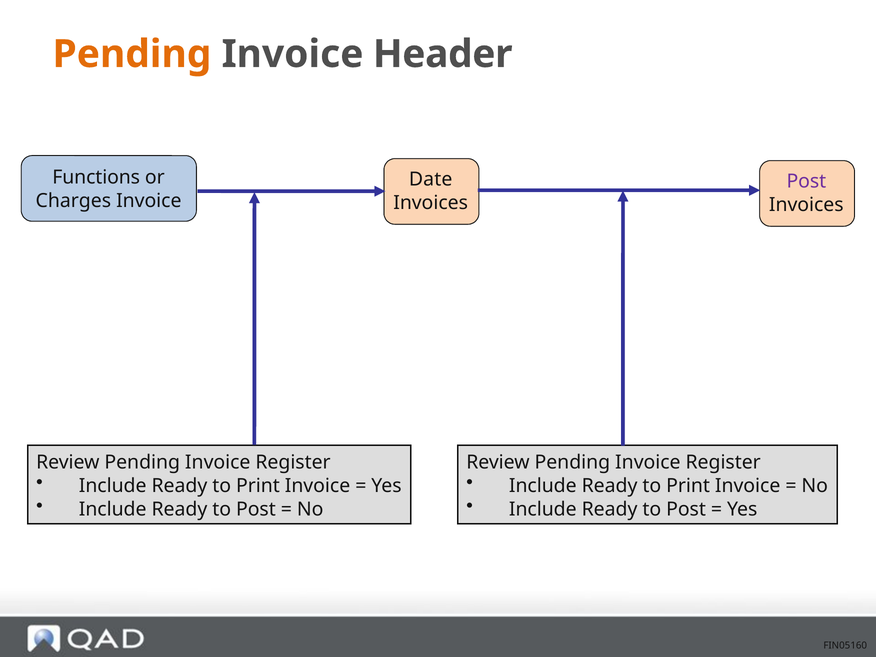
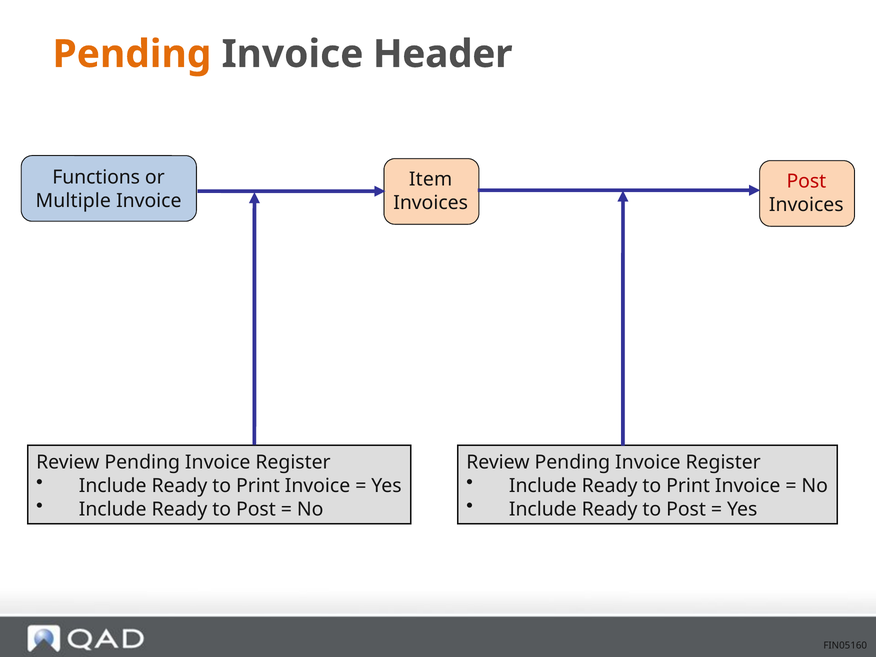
Date: Date -> Item (431, 180)
Post colour: purple -> red (806, 182)
Charges: Charges -> Multiple (73, 201)
